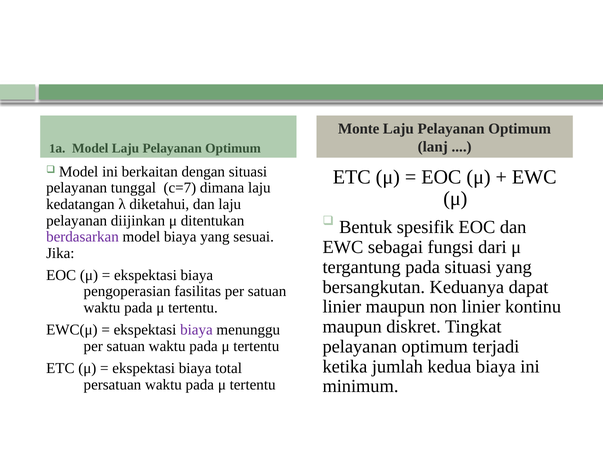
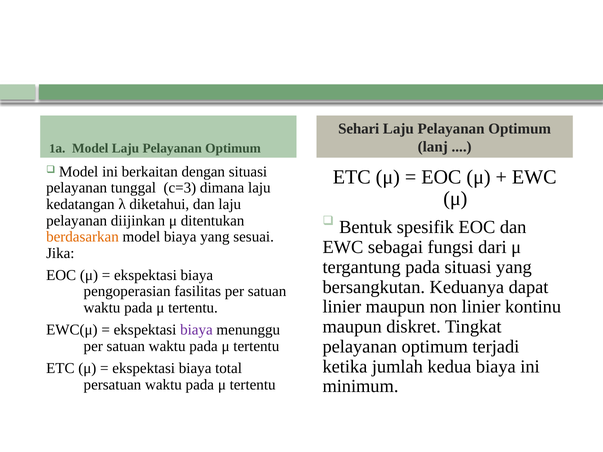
Monte: Monte -> Sehari (359, 129)
c=7: c=7 -> c=3 (180, 188)
berdasarkan colour: purple -> orange (82, 237)
